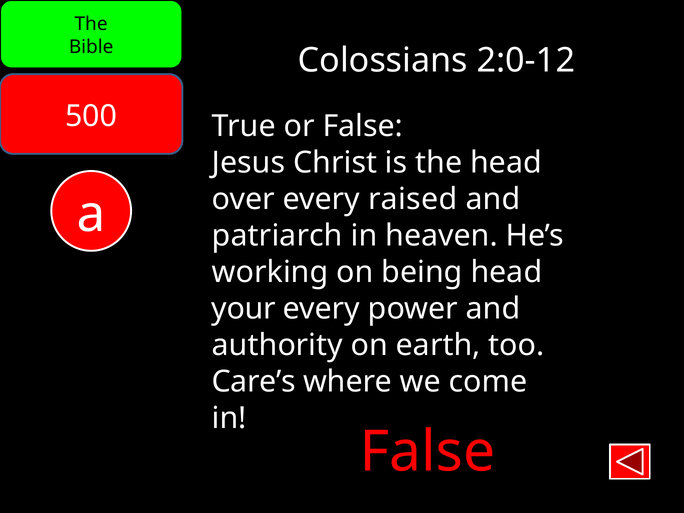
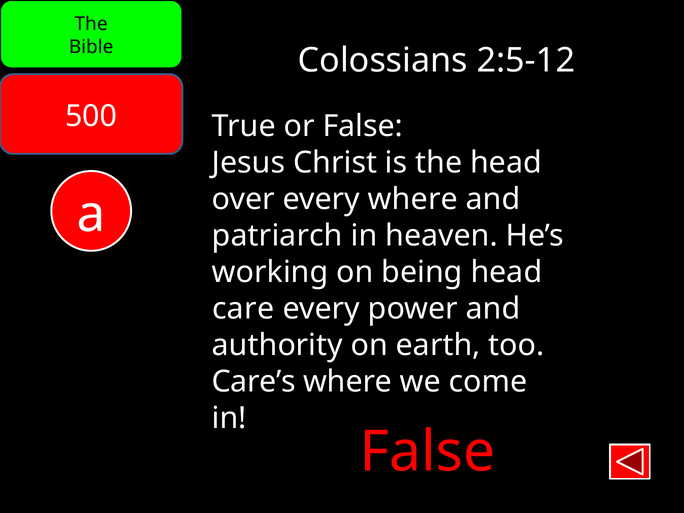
2:0-12: 2:0-12 -> 2:5-12 (526, 60)
every raised: raised -> where (413, 199)
your: your -> care (243, 309)
